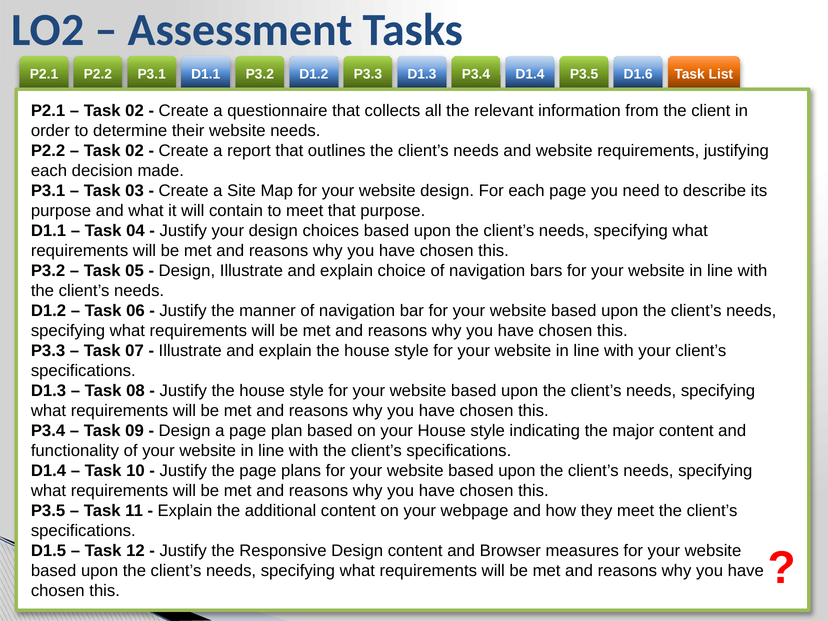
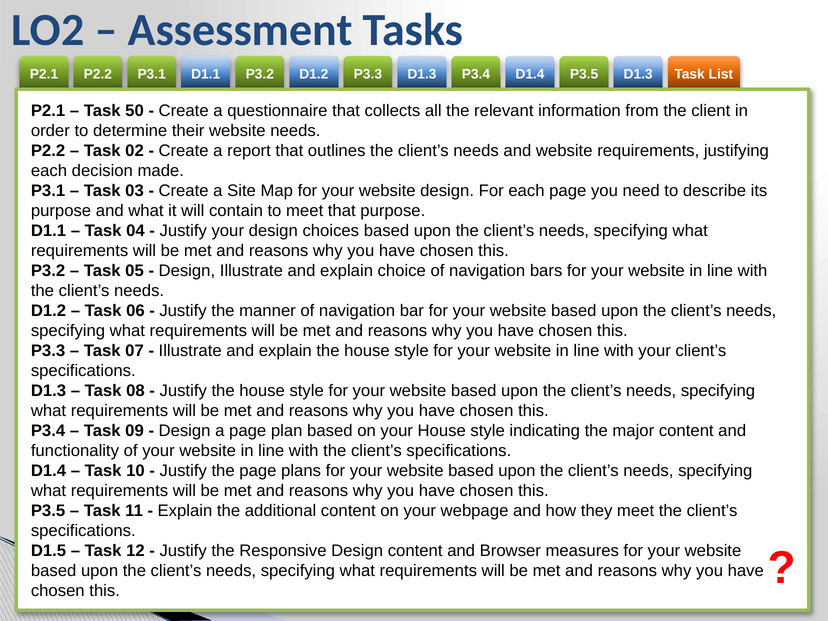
D1.4 D1.6: D1.6 -> D1.3 (638, 74)
02: 02 -> 50 (134, 111)
